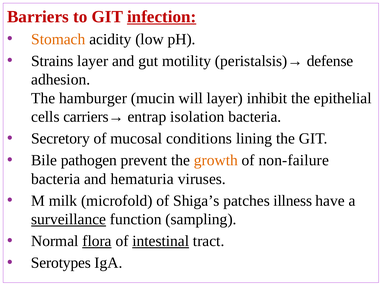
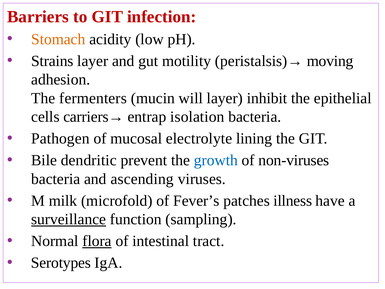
infection underline: present -> none (162, 17)
defense: defense -> moving (330, 61)
hamburger: hamburger -> fermenters (93, 98)
Secretory: Secretory -> Pathogen (60, 138)
conditions: conditions -> electrolyte (199, 138)
pathogen: pathogen -> dendritic (89, 160)
growth colour: orange -> blue (216, 160)
non-failure: non-failure -> non-viruses (294, 160)
hematuria: hematuria -> ascending (142, 179)
Shiga’s: Shiga’s -> Fever’s (196, 201)
intestinal underline: present -> none (161, 241)
